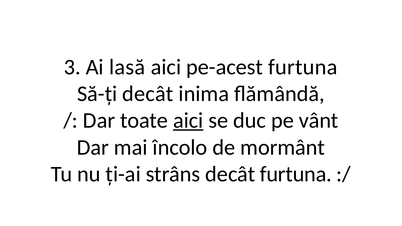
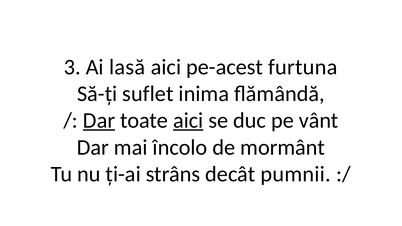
Să-ți decât: decât -> suflet (148, 94)
Dar underline: none -> present (99, 121)
decât furtuna: furtuna -> pumnii (296, 174)
